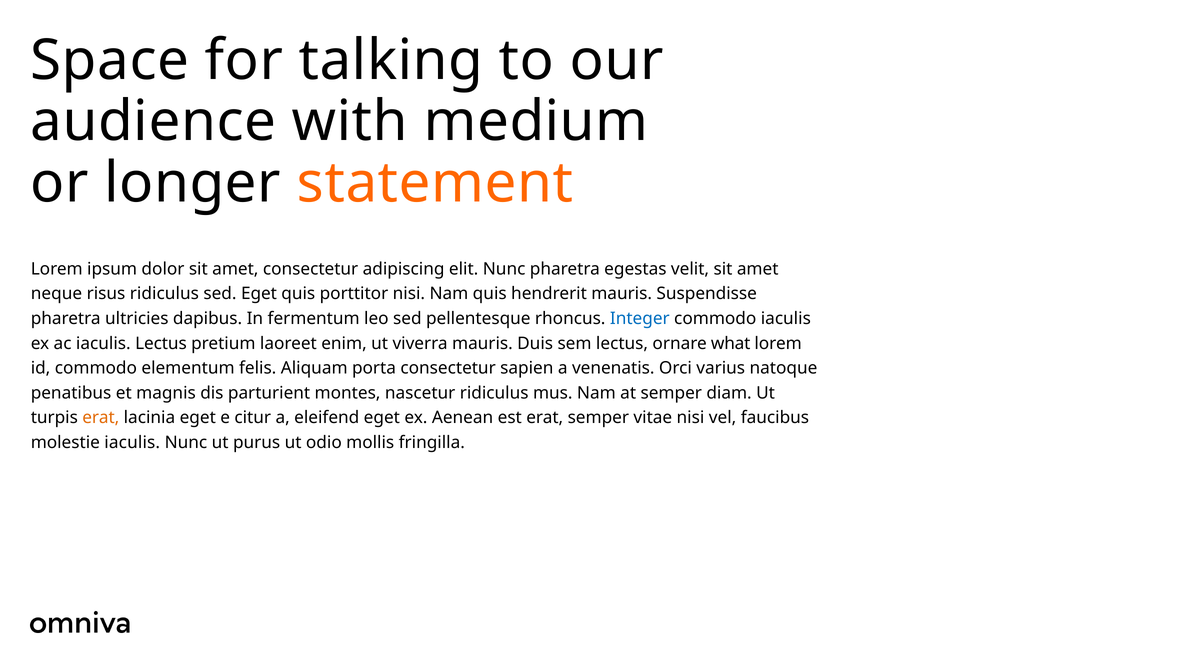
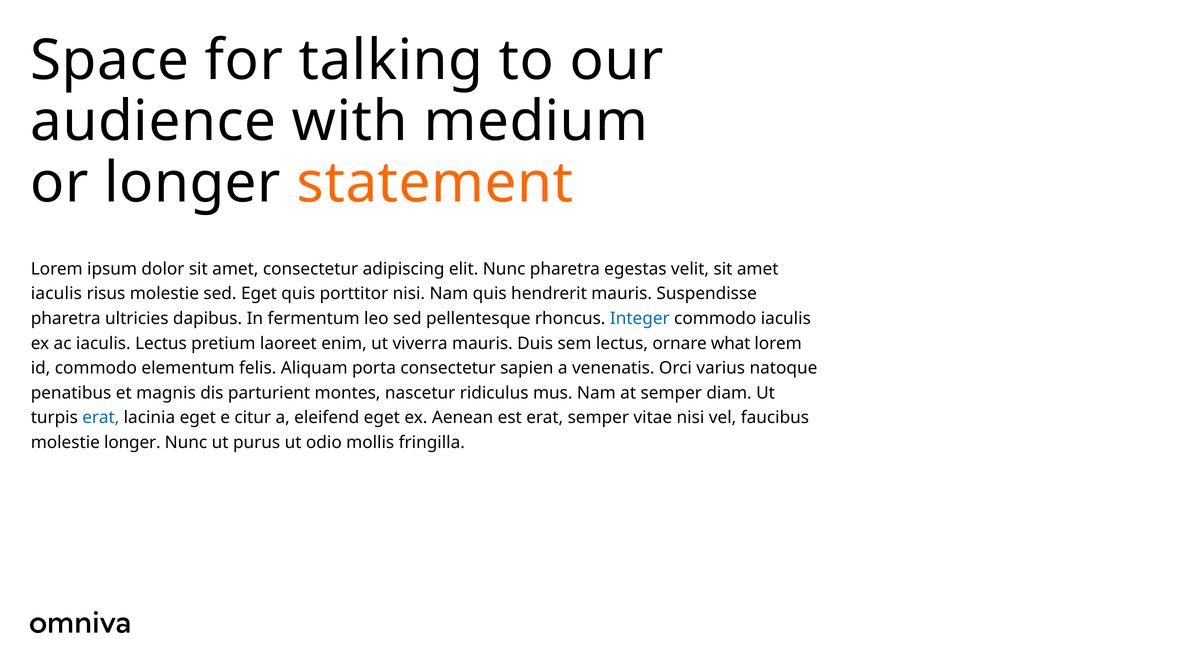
neque: neque -> iaculis (56, 294)
risus ridiculus: ridiculus -> molestie (164, 294)
erat colour: orange -> blue (101, 418)
molestie iaculis: iaculis -> longer (132, 443)
